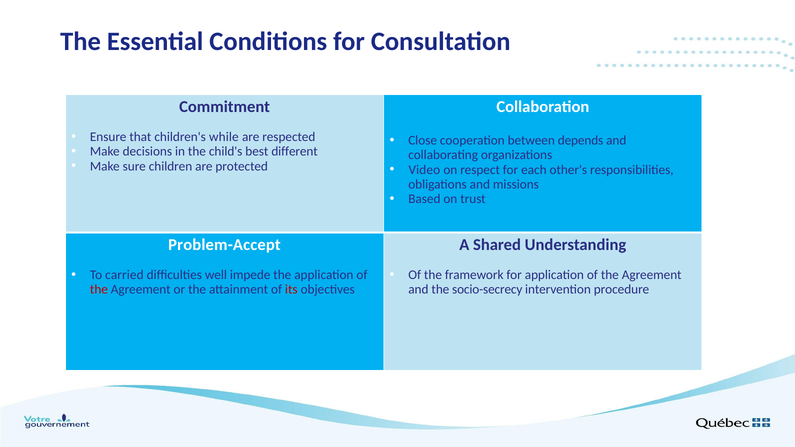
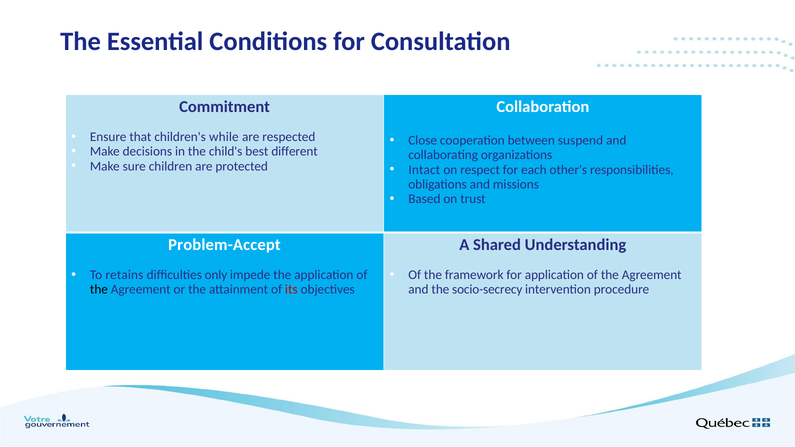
depends: depends -> suspend (580, 141)
Video: Video -> Intact (424, 170)
carried: carried -> retains (124, 275)
well: well -> only (216, 275)
the colour: red -> black (99, 290)
